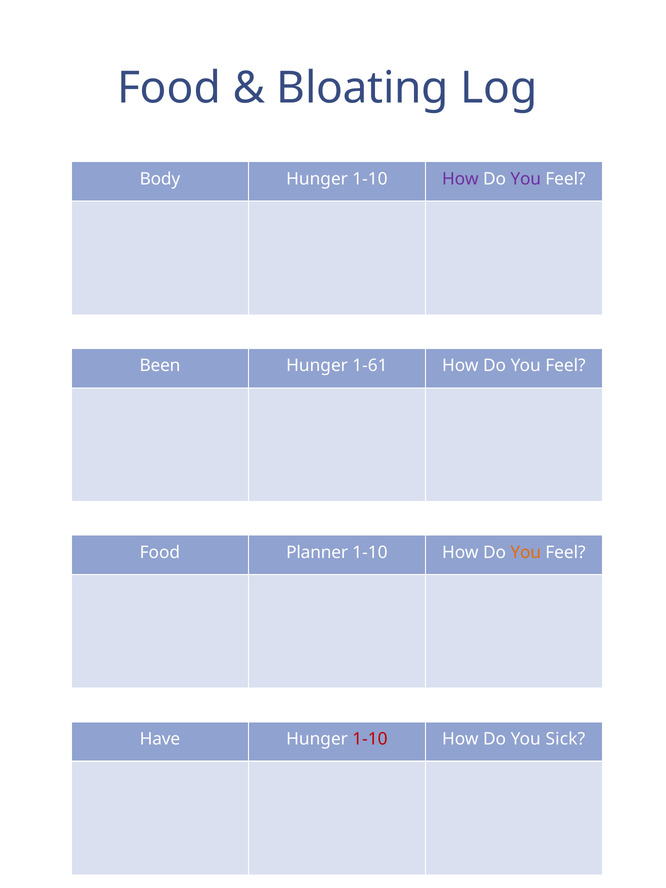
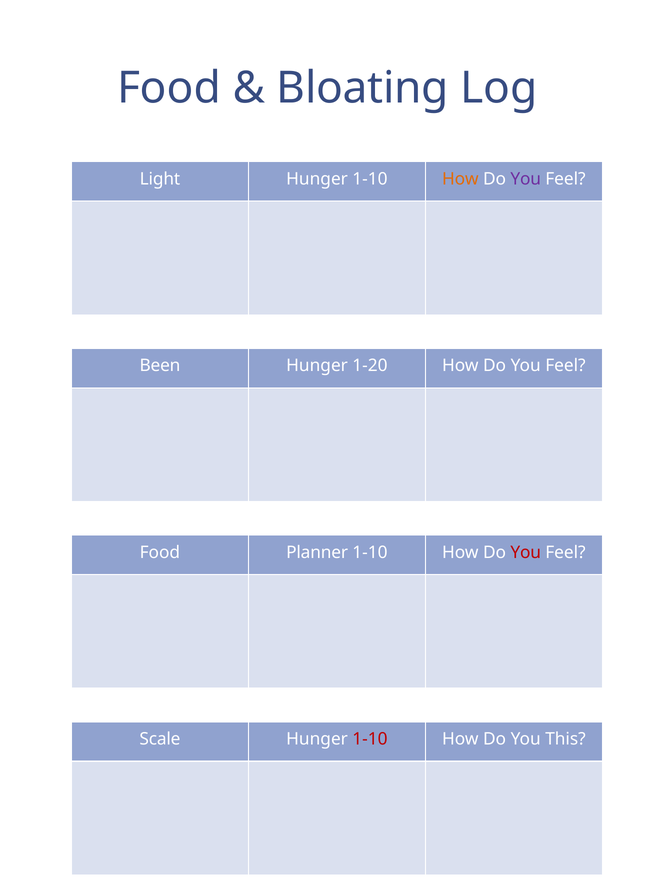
Body: Body -> Light (160, 179)
How colour: purple -> orange (460, 179)
1-61: 1-61 -> 1-20 (370, 366)
You colour: orange -> red (526, 552)
Have: Have -> Scale (160, 739)
Sick: Sick -> This (565, 739)
